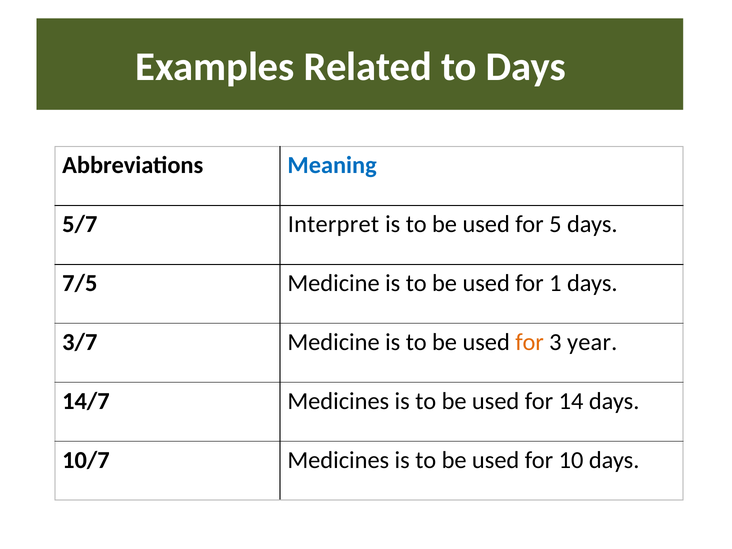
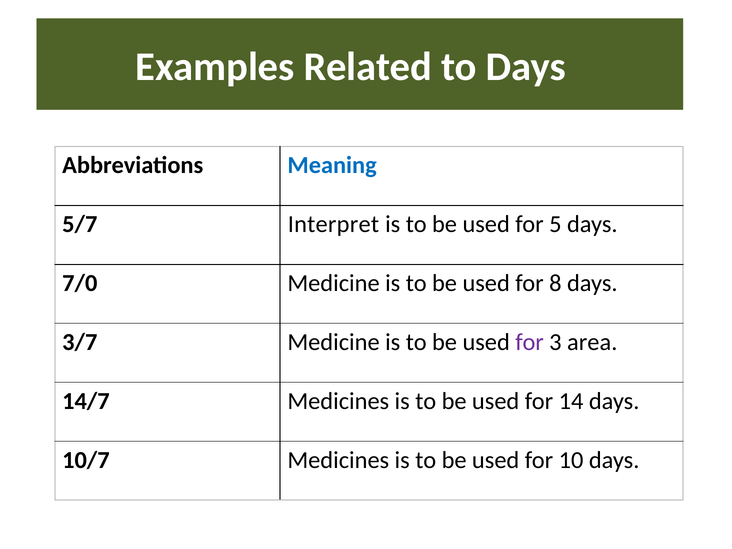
7/5: 7/5 -> 7/0 (80, 283)
1: 1 -> 8 (555, 283)
for colour: orange -> purple (530, 342)
year: year -> area (592, 342)
